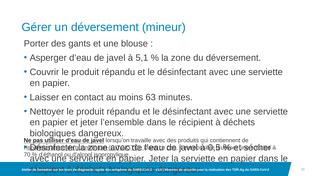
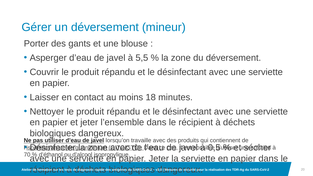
5,1: 5,1 -> 5,5 (142, 58)
63: 63 -> 18 (151, 97)
